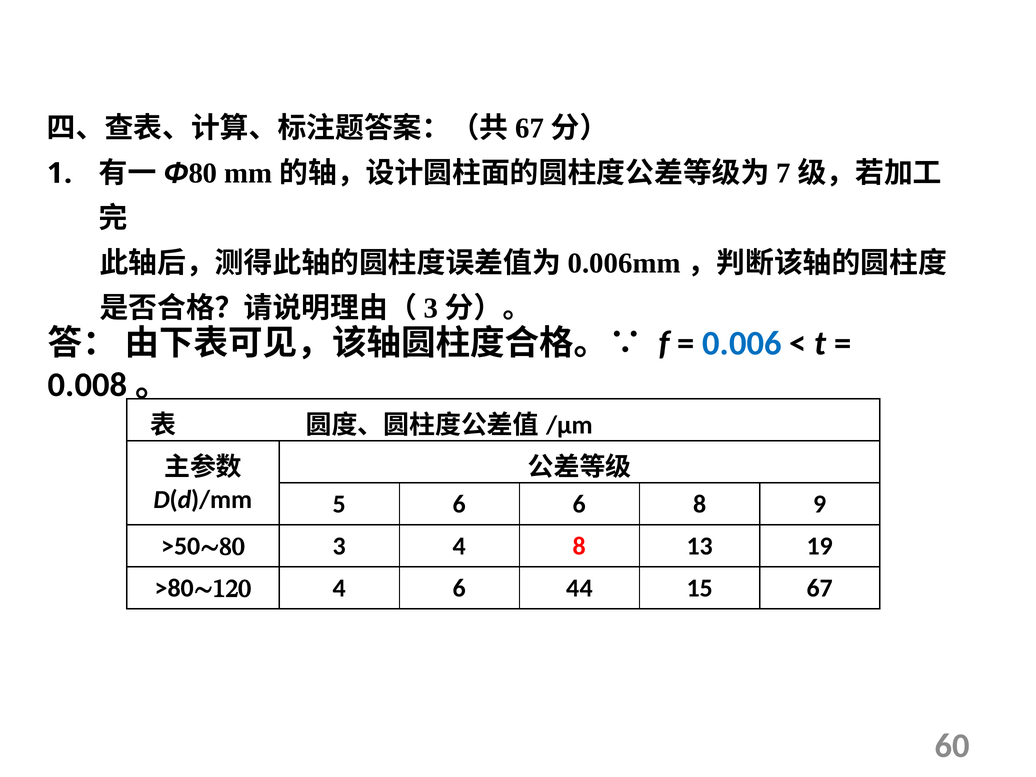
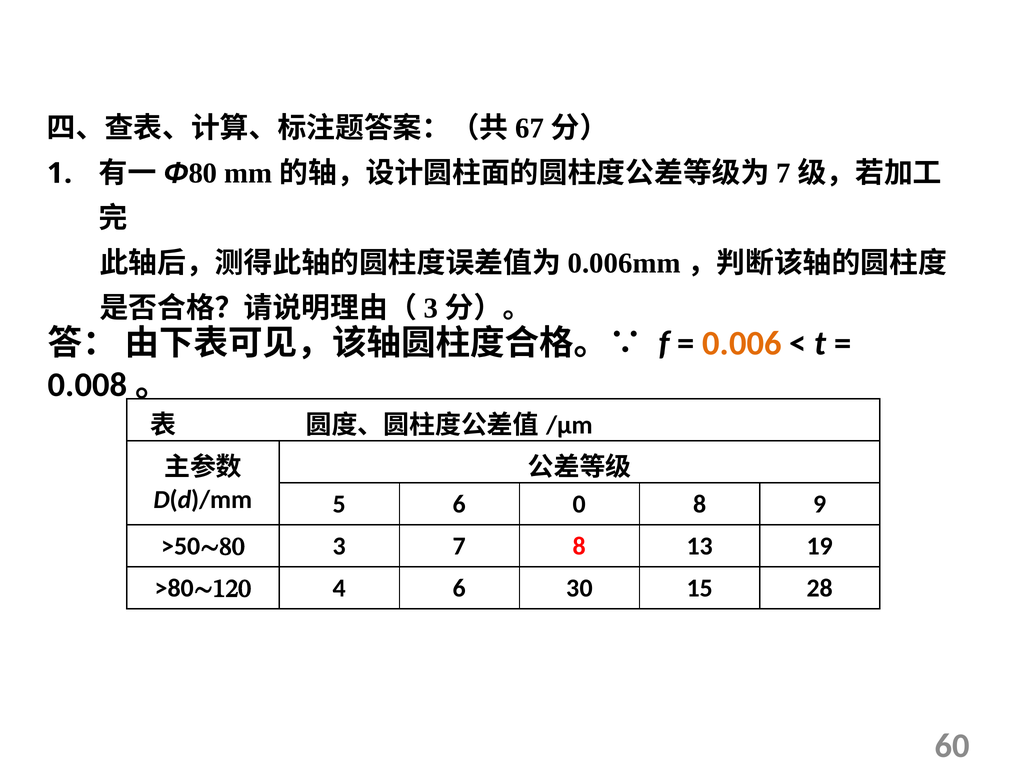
0.006 colour: blue -> orange (742, 343)
6 6: 6 -> 0 (580, 504)
3 4: 4 -> 7 (459, 546)
44: 44 -> 30 (580, 588)
67: 67 -> 28 (820, 588)
